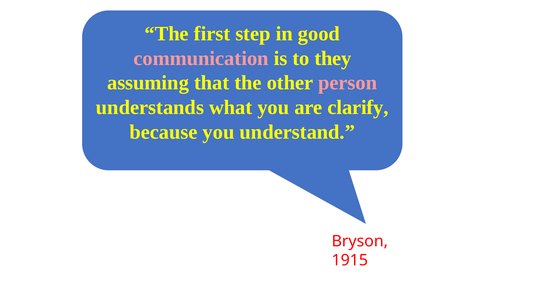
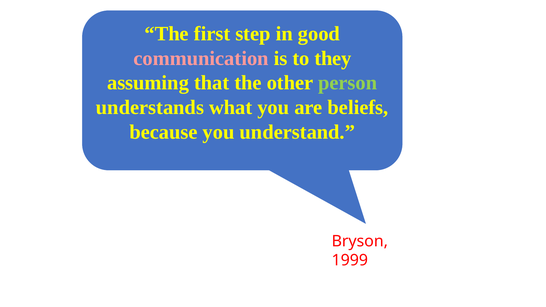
person colour: pink -> light green (348, 83)
clarify: clarify -> beliefs (358, 107)
1915: 1915 -> 1999 (350, 260)
